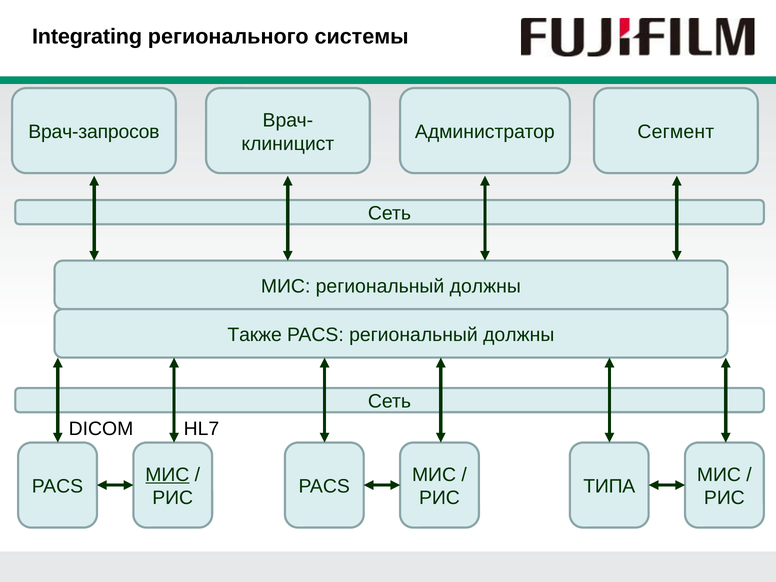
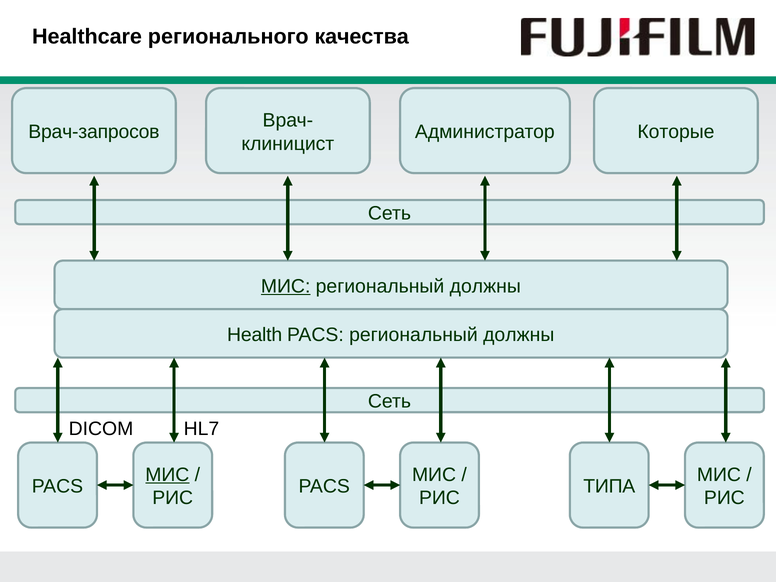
Integrating: Integrating -> Healthcare (87, 36)
системы: системы -> качества (362, 36)
Сегмент: Сегмент -> Которые (676, 132)
МИС underline: none -> present (286, 286)
Также: Также -> Health (255, 335)
